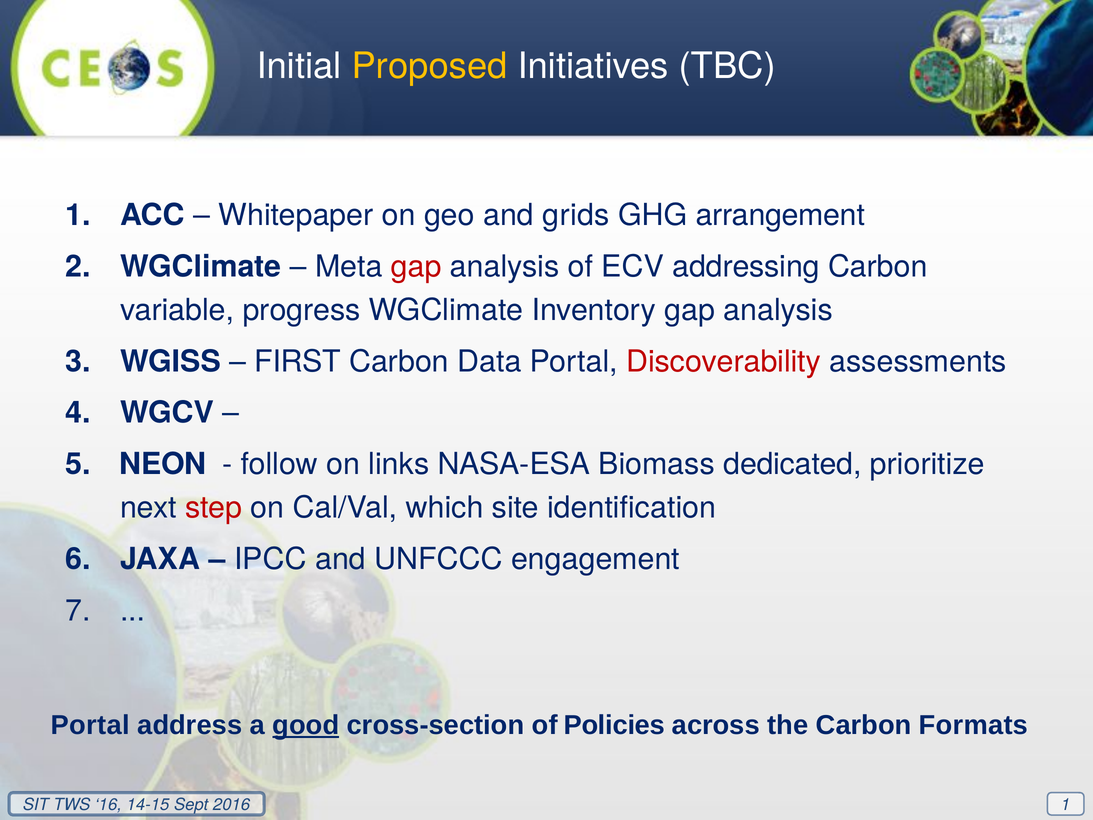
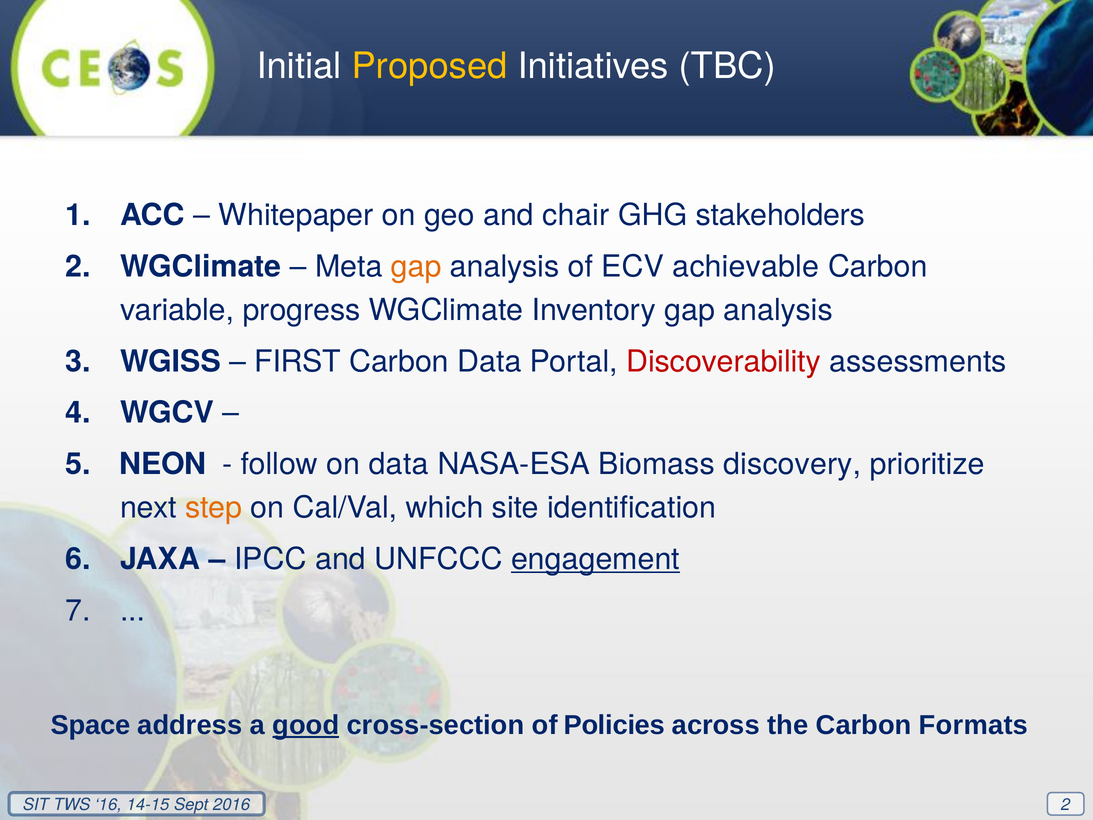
grids: grids -> chair (576, 215)
arrangement: arrangement -> stakeholders (780, 215)
gap colour: red -> orange (416, 266)
addressing: addressing -> achievable (746, 266)
on links: links -> data (399, 464)
dedicated: dedicated -> discovery (792, 464)
step colour: red -> orange (214, 508)
engagement underline: none -> present (595, 559)
Portal: Portal -> Space (91, 725)
1: 1 -> 2 (1066, 805)
